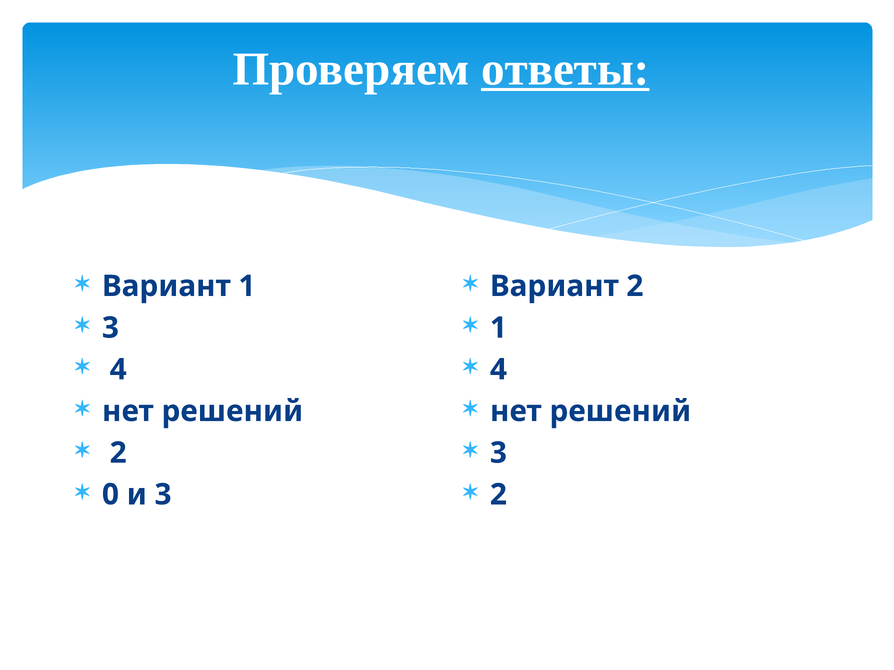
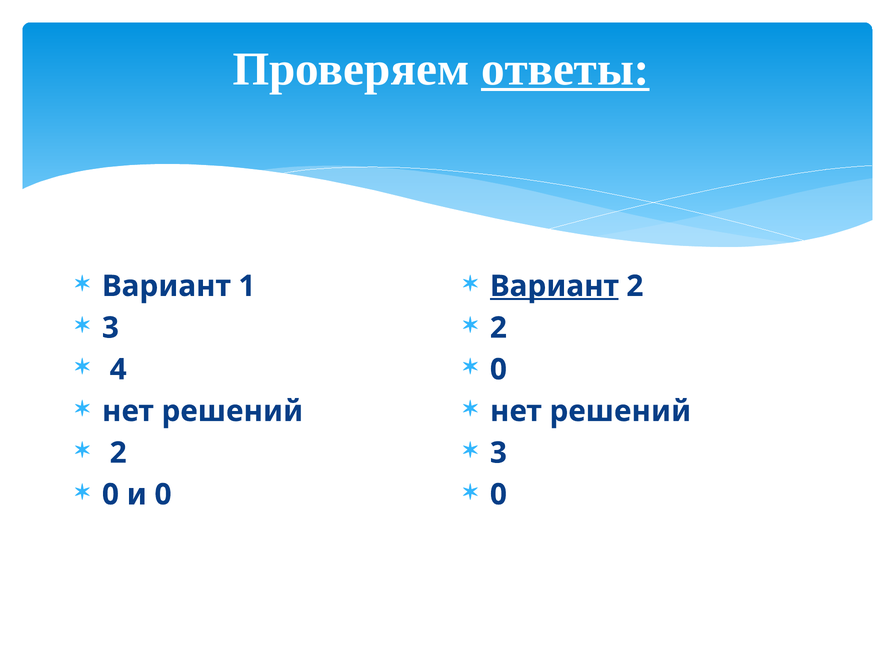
Вариант underline: none -> present (554, 286)
1: 1 -> 2 (498, 328)
4: 4 -> 0 (498, 370)
и 3: 3 -> 0 (163, 495)
2: 2 -> 0 (498, 495)
